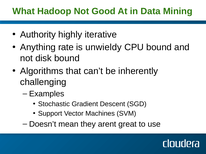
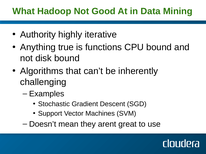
rate: rate -> true (66, 47)
unwieldy: unwieldy -> functions (104, 47)
